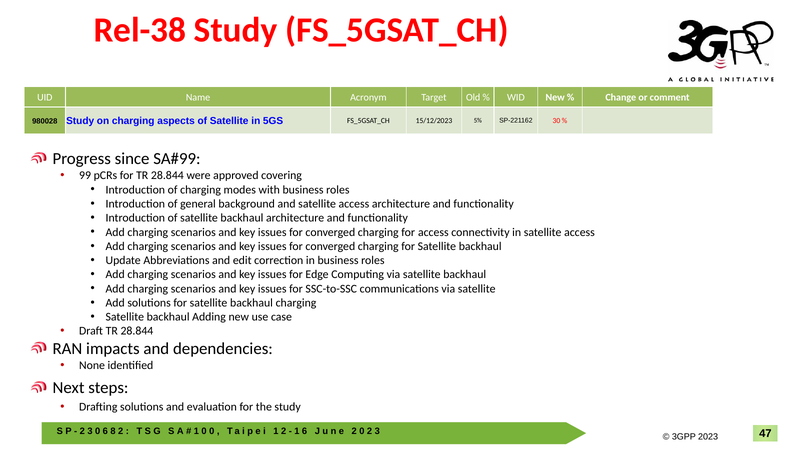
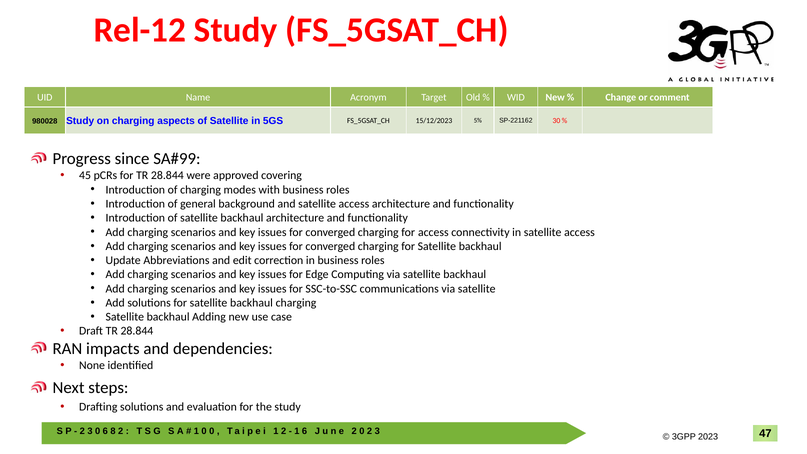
Rel-38: Rel-38 -> Rel-12 (140, 30)
99: 99 -> 45 (85, 176)
